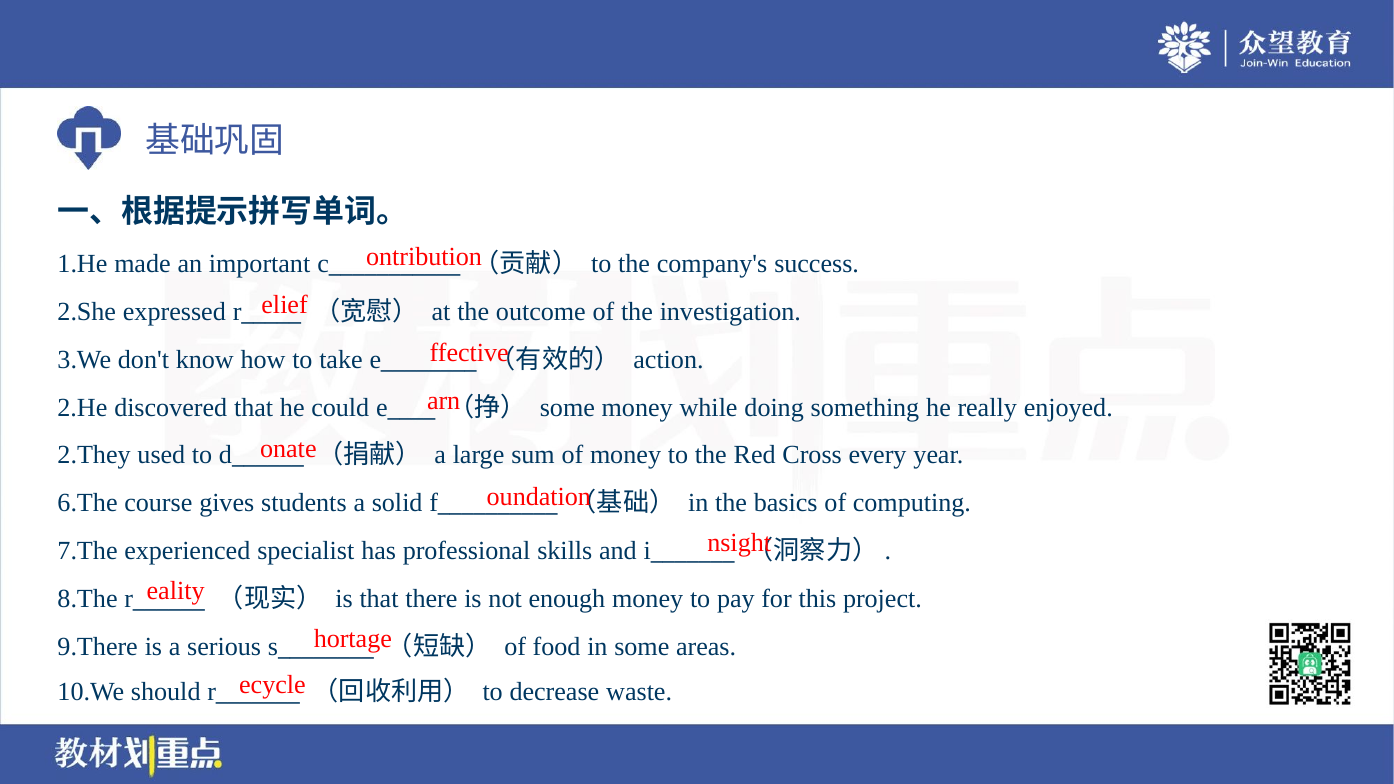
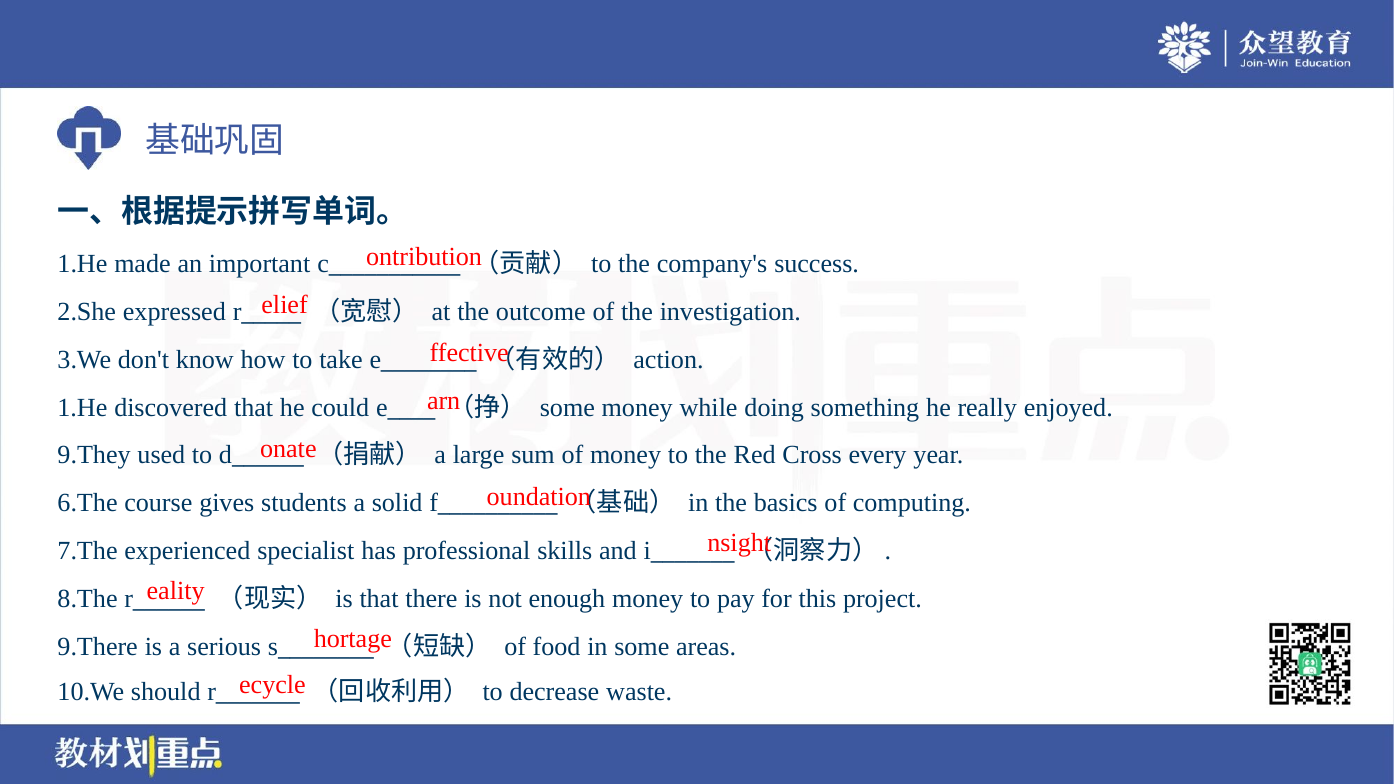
2.He: 2.He -> 1.He (82, 407)
2.They: 2.They -> 9.They (94, 455)
